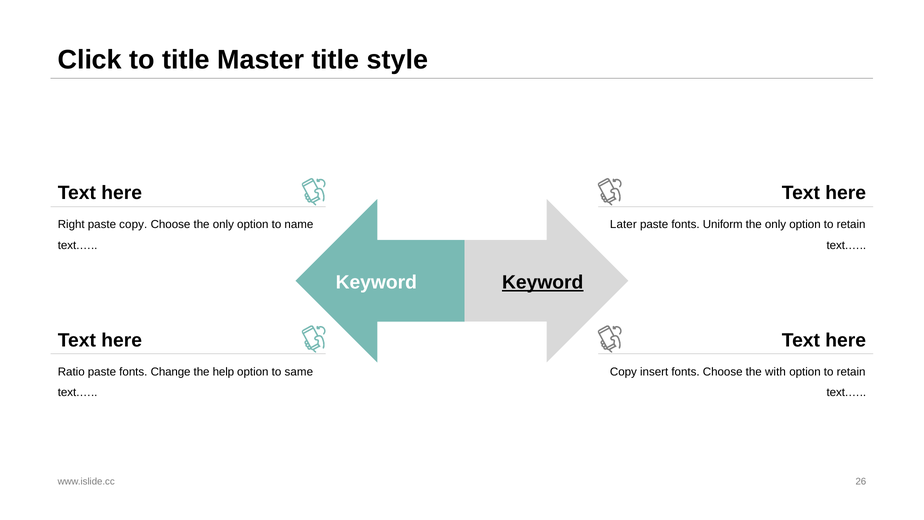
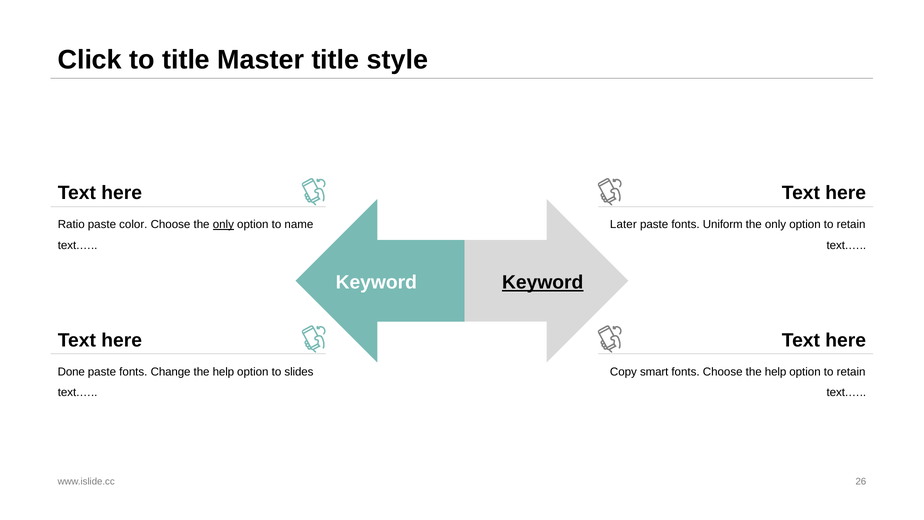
Right: Right -> Ratio (71, 224)
paste copy: copy -> color (133, 224)
only underline: none -> present (223, 224)
Ratio: Ratio -> Done (71, 372)
same: same -> slides (299, 372)
insert: insert -> smart (654, 372)
Choose the with: with -> help (776, 372)
